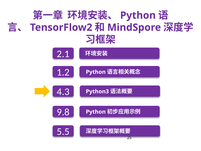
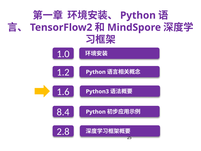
2.1: 2.1 -> 1.0 (63, 54)
4.3: 4.3 -> 1.6 (63, 92)
9.8: 9.8 -> 8.4 (63, 112)
5.5: 5.5 -> 2.8 (63, 131)
